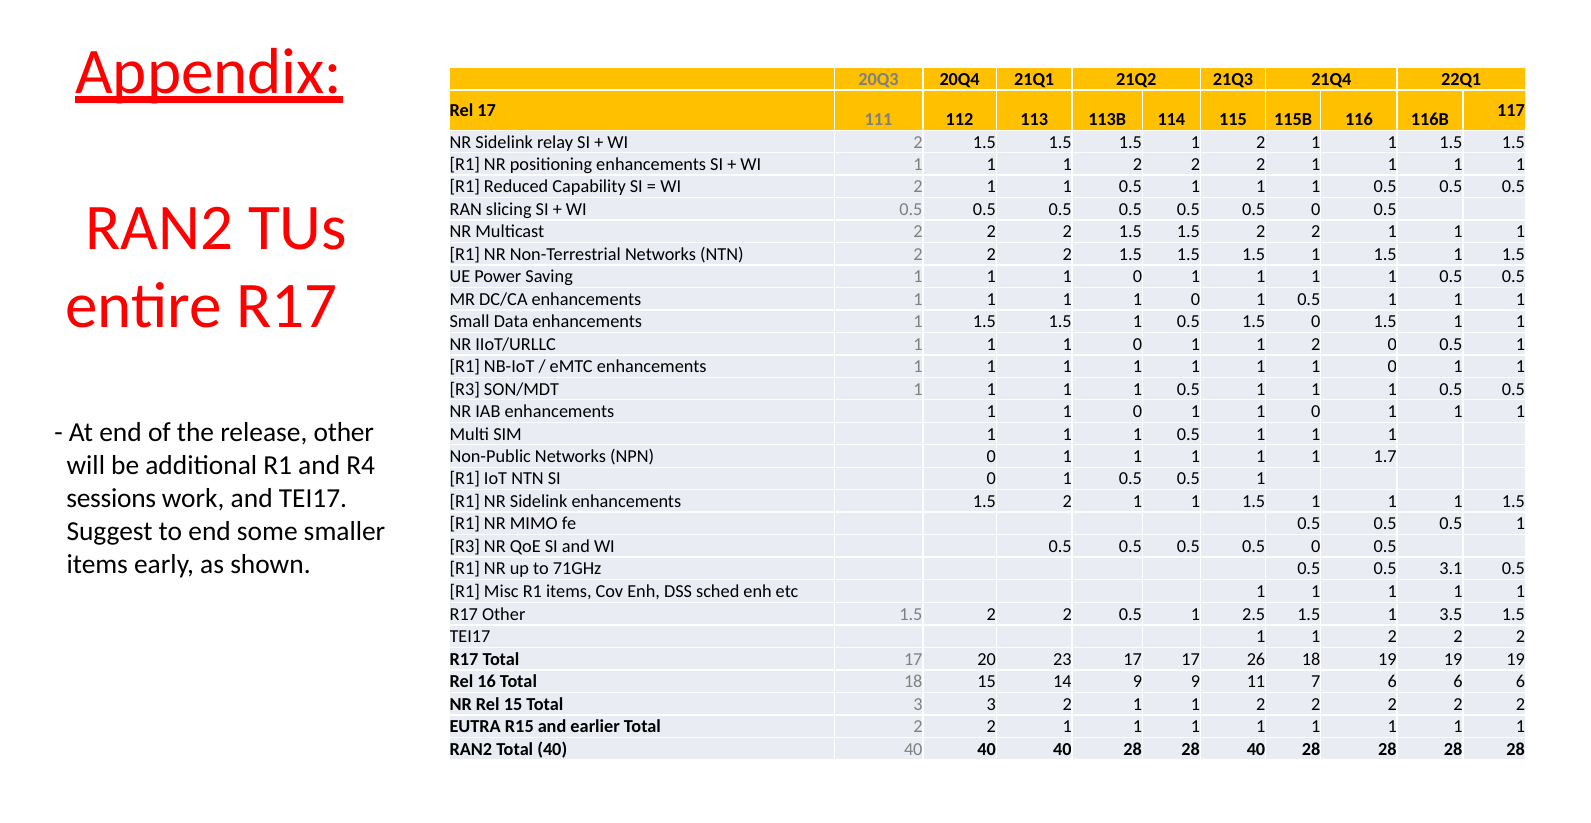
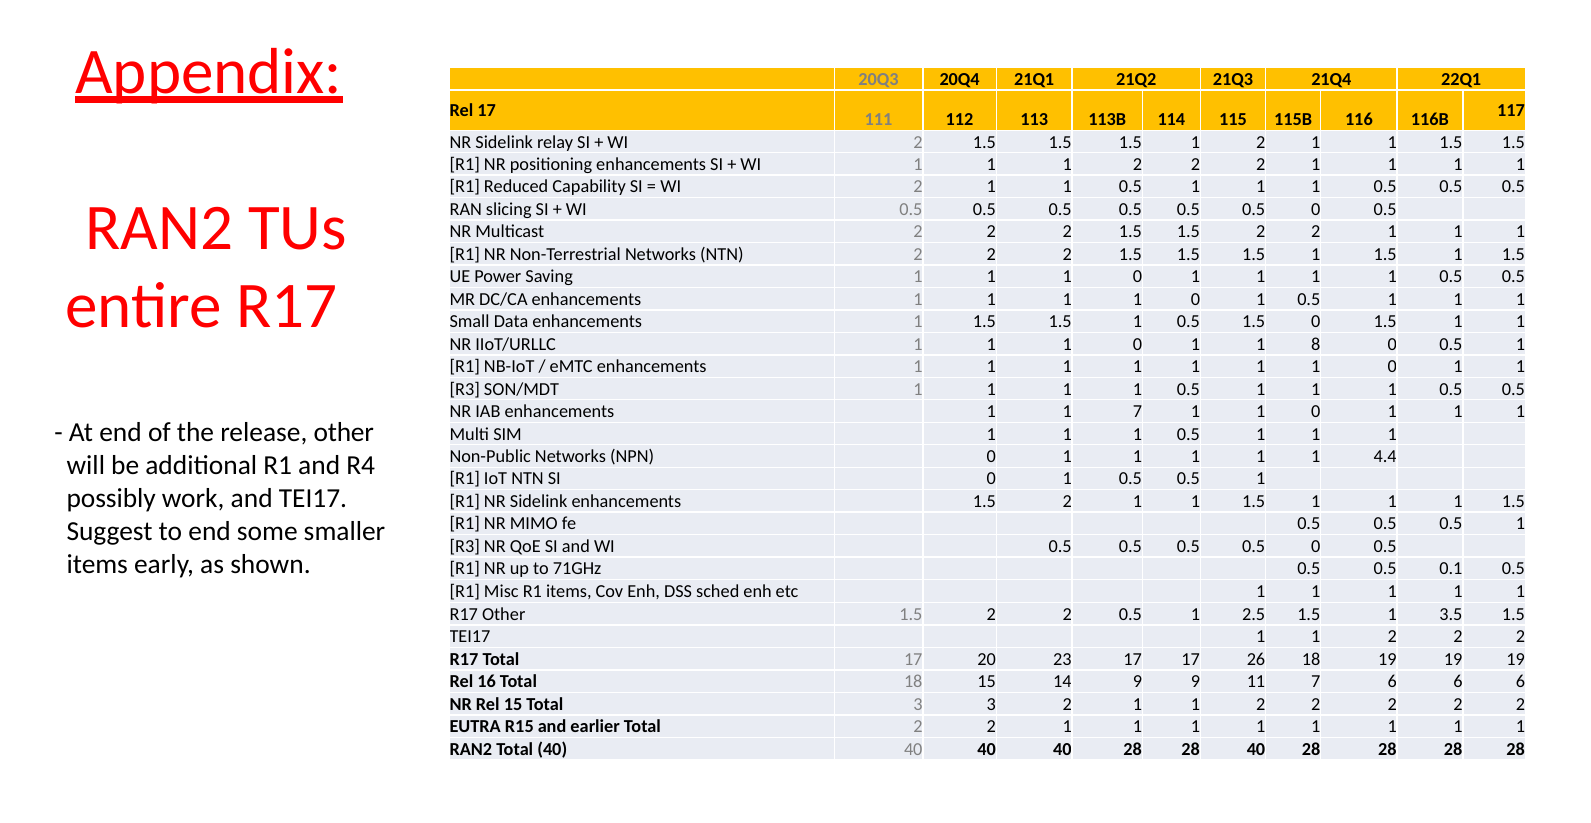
0 1 1 2: 2 -> 8 (1316, 344)
enhancements 1 1 0: 0 -> 7 (1137, 412)
1.7: 1.7 -> 4.4 (1385, 456)
sessions: sessions -> possibly (111, 499)
3.1: 3.1 -> 0.1 (1451, 569)
